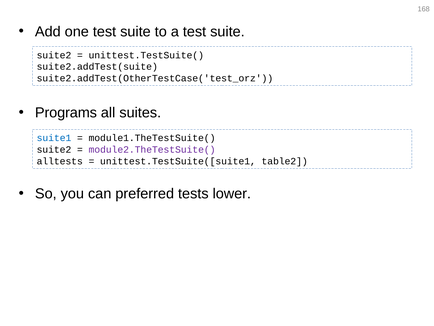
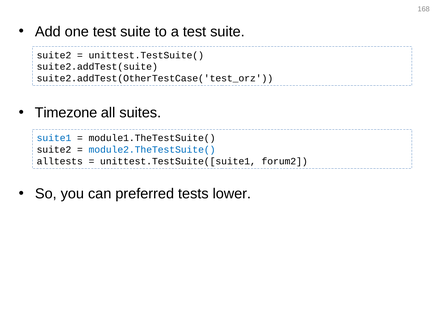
Programs: Programs -> Timezone (66, 113)
module2.TheTestSuite( colour: purple -> blue (152, 149)
table2: table2 -> forum2 (285, 161)
